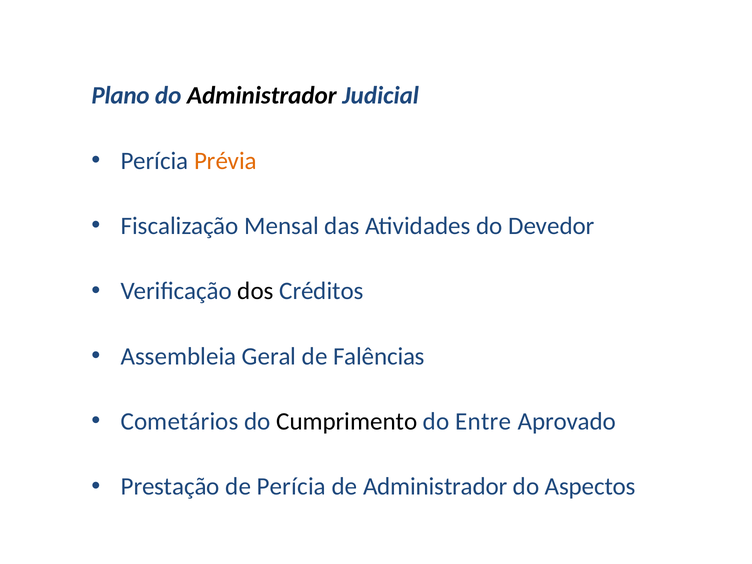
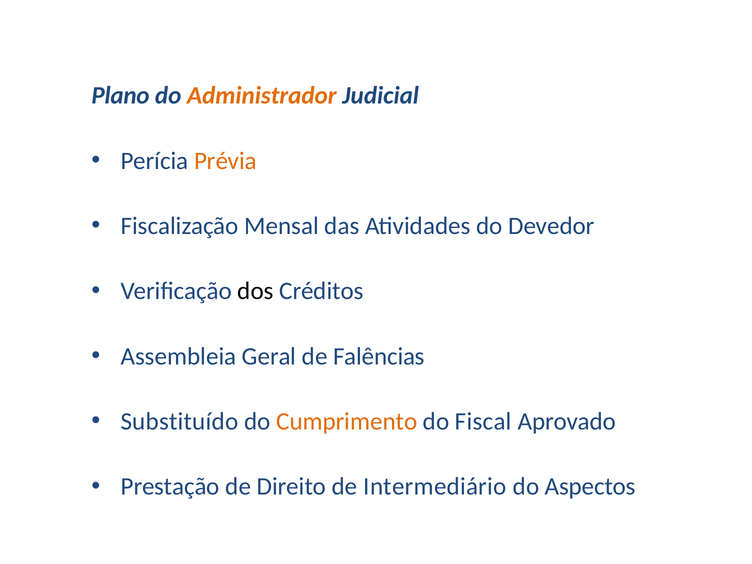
Administrador colour: black -> orange (262, 96)
Cometários: Cometários -> Substituído (180, 421)
Cumprimento colour: black -> orange (347, 421)
Entre: Entre -> Fiscal (483, 421)
de Perícia: Perícia -> Direito (291, 487)
de Administrador: Administrador -> Intermediário (435, 487)
